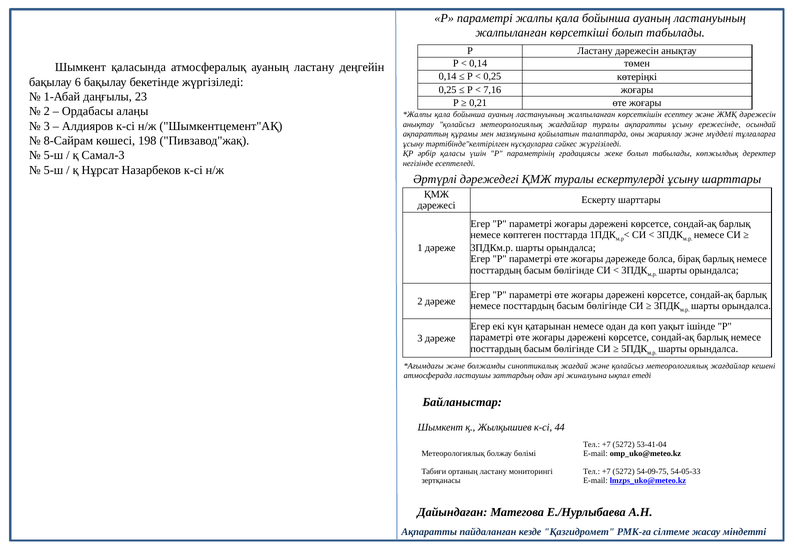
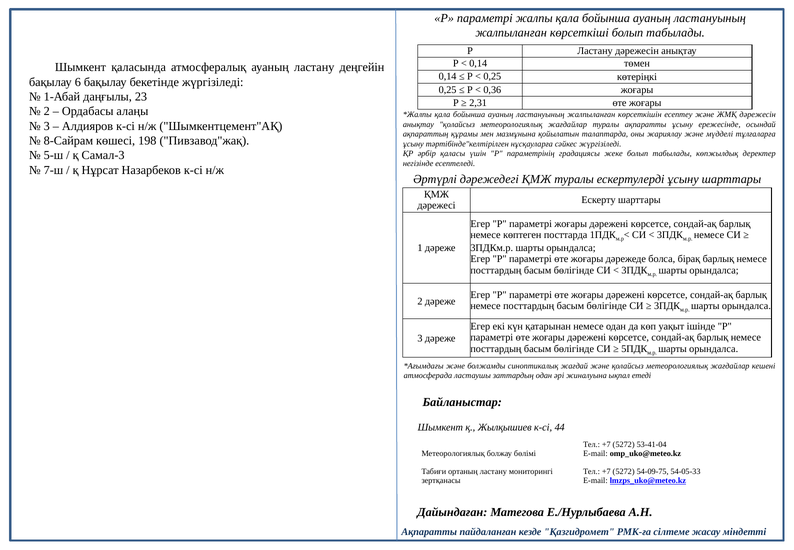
7,16: 7,16 -> 0,36 (492, 90)
0,21: 0,21 -> 2,31 (478, 103)
5-ш: 5-ш -> 7-ш (53, 170)
